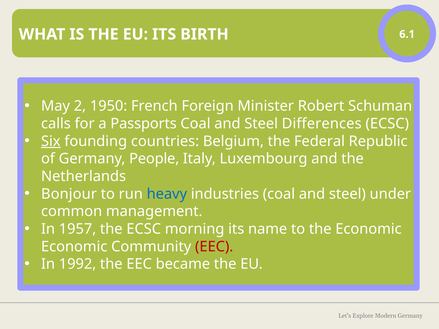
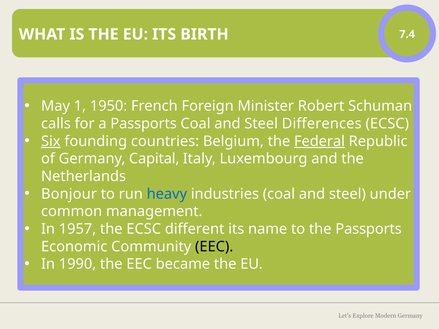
6.1: 6.1 -> 7.4 (407, 34)
2: 2 -> 1 (80, 106)
Federal underline: none -> present (319, 141)
People: People -> Capital (154, 159)
morning: morning -> different (195, 229)
the Economic: Economic -> Passports (369, 229)
EEC colour: red -> black (214, 247)
1992: 1992 -> 1990 (78, 264)
